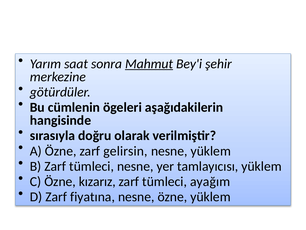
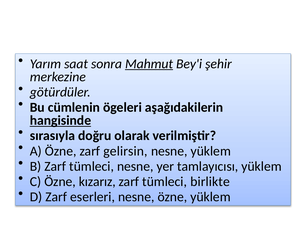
hangisinde underline: none -> present (60, 120)
ayağım: ayağım -> birlikte (210, 181)
fiyatına: fiyatına -> eserleri (93, 196)
